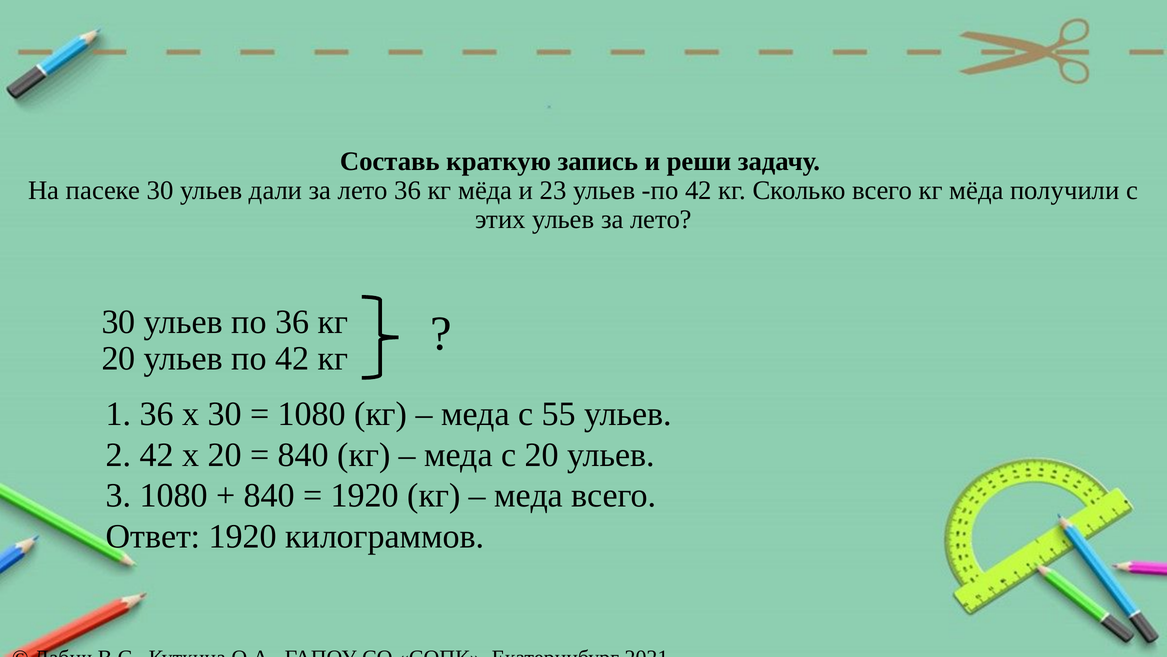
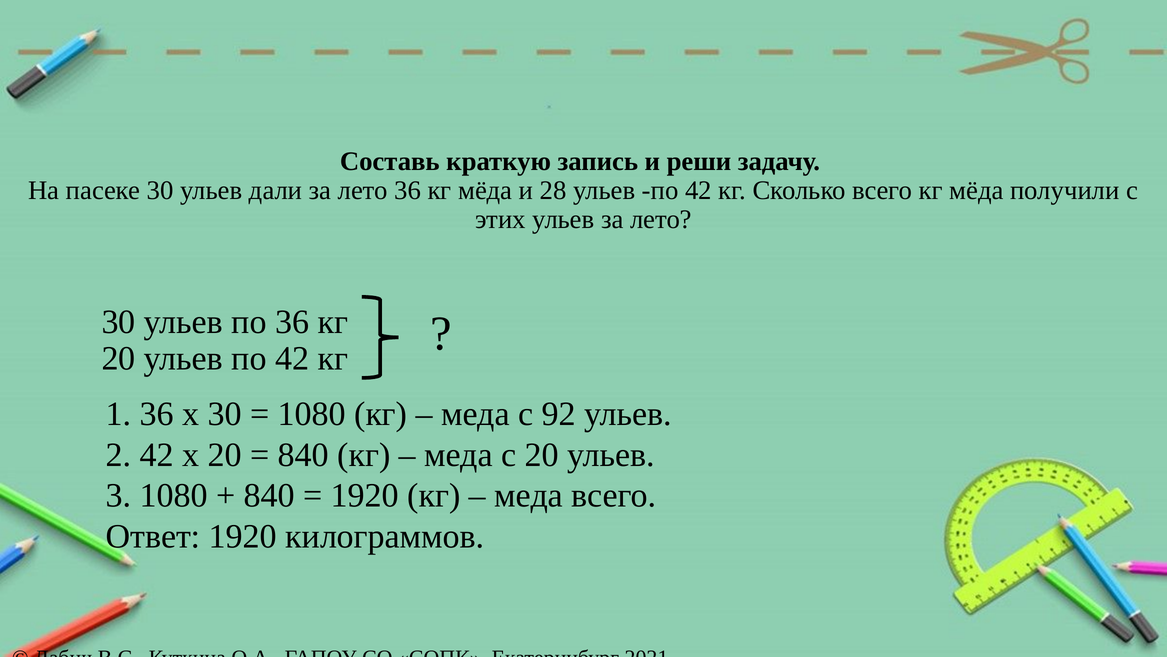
23: 23 -> 28 (553, 190)
55: 55 -> 92 (559, 414)
